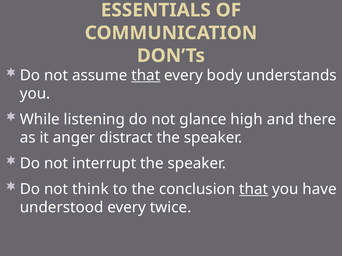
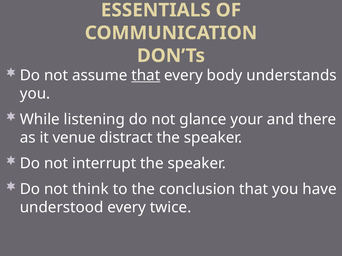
high: high -> your (247, 120)
anger: anger -> venue (74, 138)
that underline: present -> none (254, 189)
